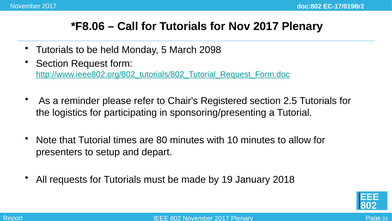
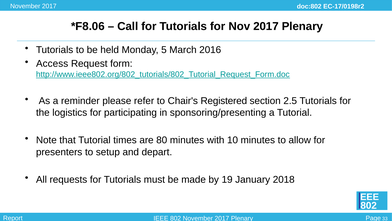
2098: 2098 -> 2016 (210, 50)
Section: Section -> Access (52, 63)
